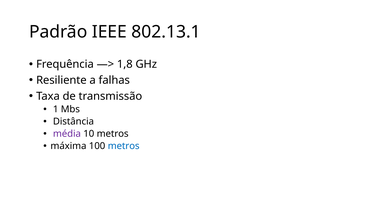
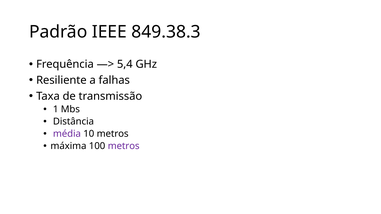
802.13.1: 802.13.1 -> 849.38.3 (166, 32)
1,8: 1,8 -> 5,4 (125, 64)
metros colour: blue -> purple (124, 146)
